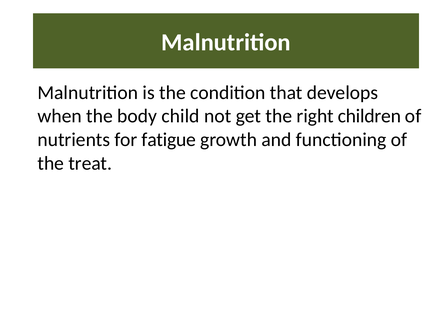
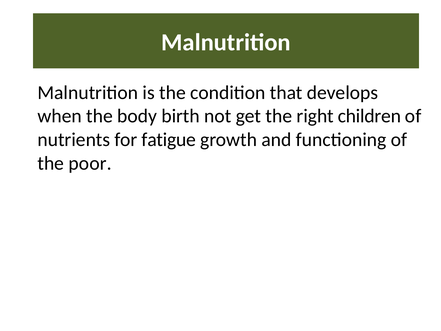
child: child -> birth (181, 116)
treat: treat -> poor (90, 163)
